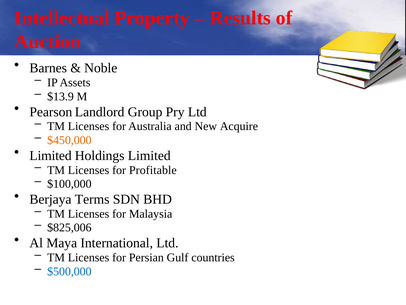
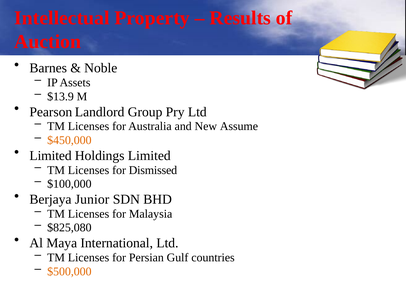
Acquire: Acquire -> Assume (239, 126)
Profitable: Profitable -> Dismissed (153, 170)
Terms: Terms -> Junior (92, 199)
$825,006: $825,006 -> $825,080 (69, 227)
$500,000 colour: blue -> orange (69, 271)
